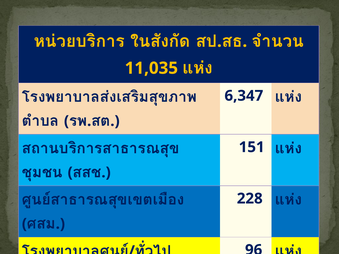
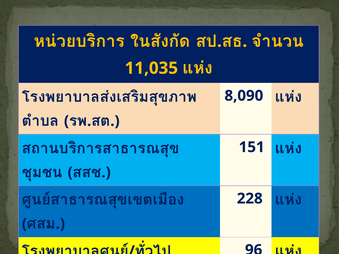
6,347: 6,347 -> 8,090 (244, 96)
